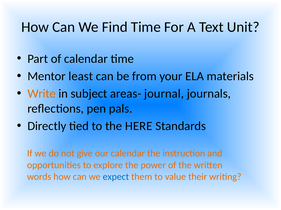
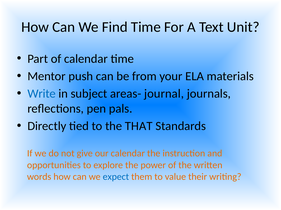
least: least -> push (81, 76)
Write colour: orange -> blue (42, 94)
HERE: HERE -> THAT (139, 126)
